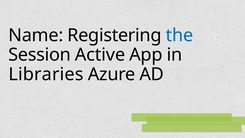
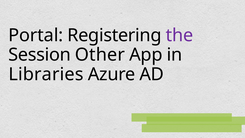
Name: Name -> Portal (36, 35)
the colour: blue -> purple (179, 35)
Active: Active -> Other (100, 55)
